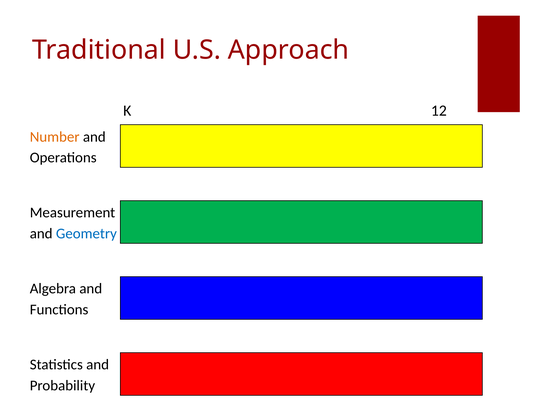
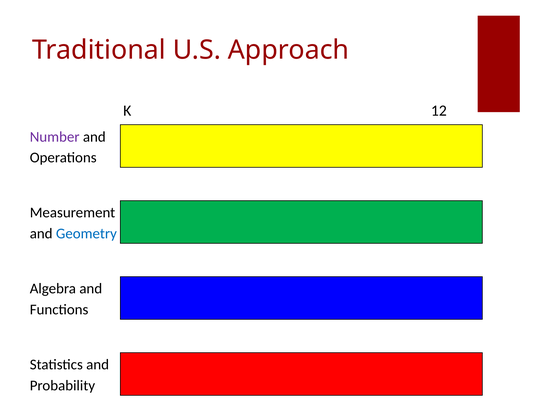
Number colour: orange -> purple (55, 137)
